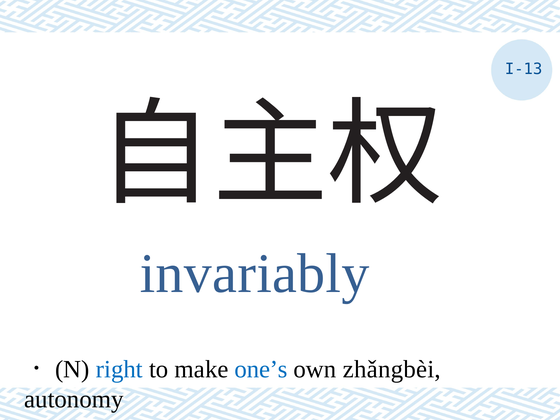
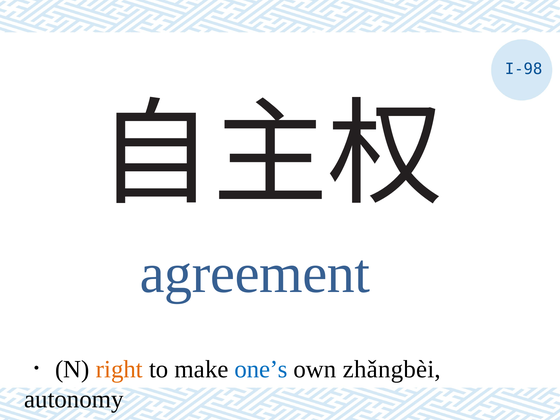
I-13: I-13 -> I-98 (524, 69)
invariably: invariably -> agreement (255, 274)
right colour: blue -> orange (119, 369)
